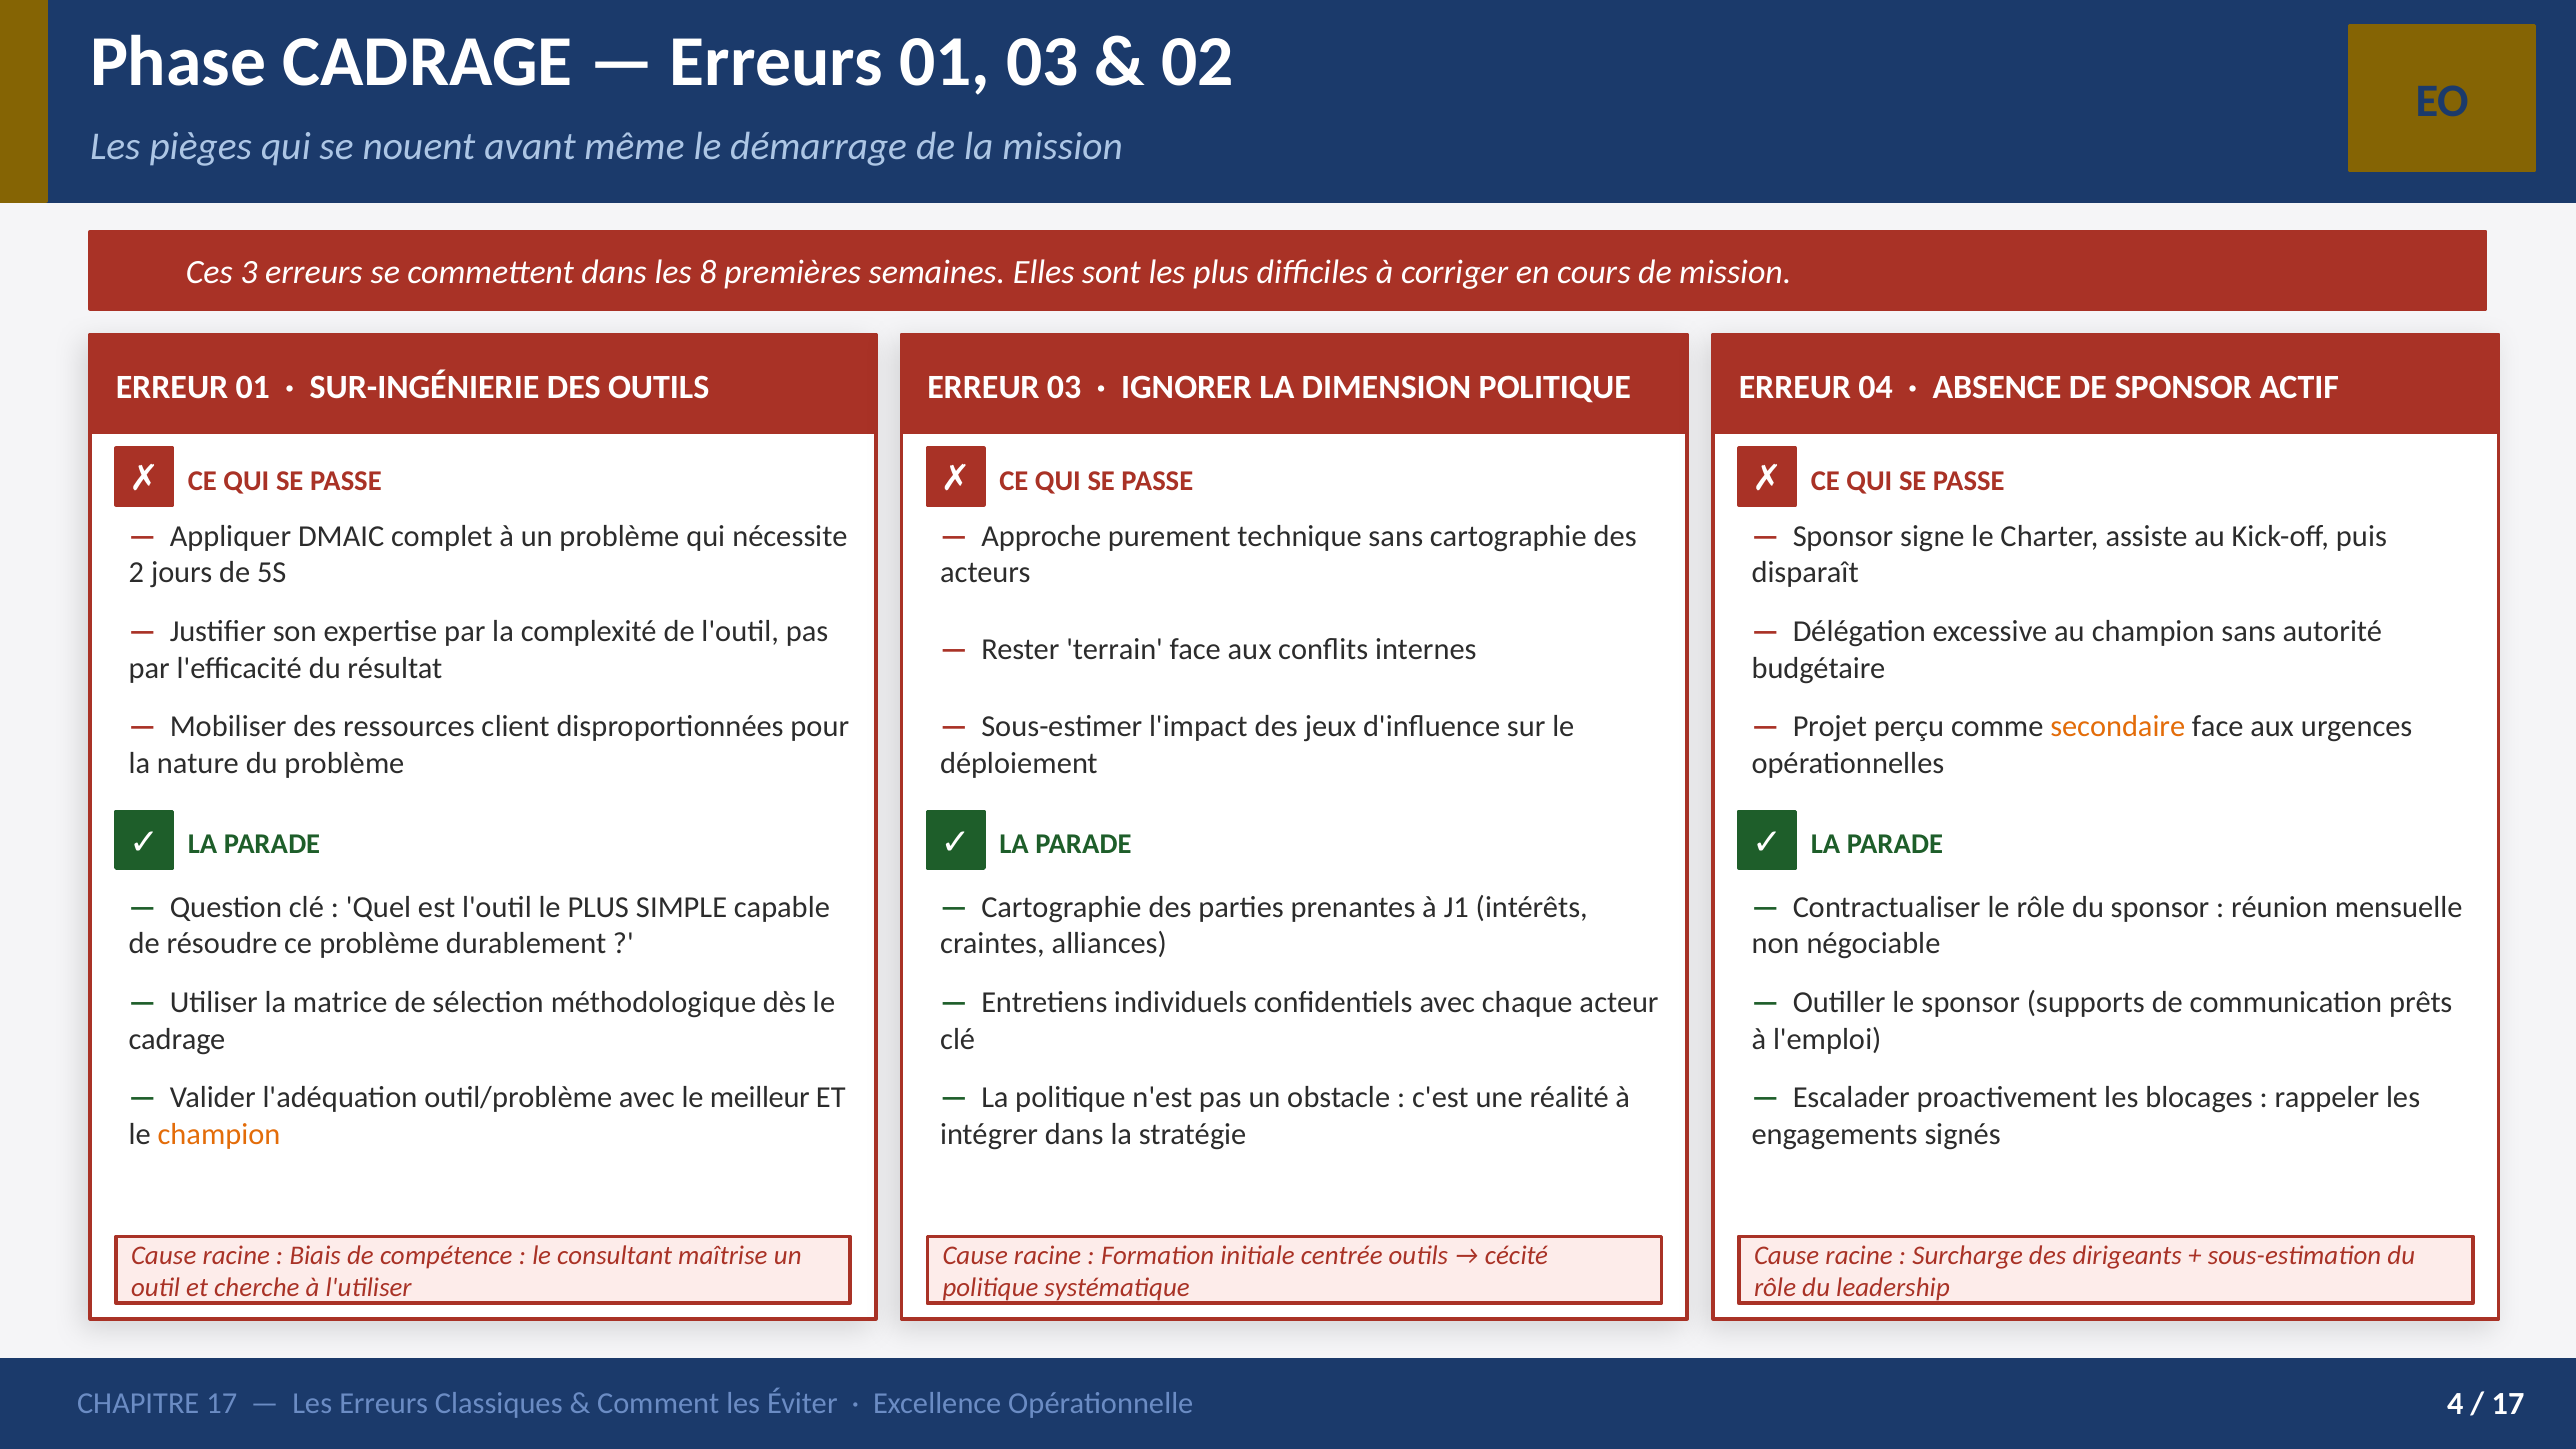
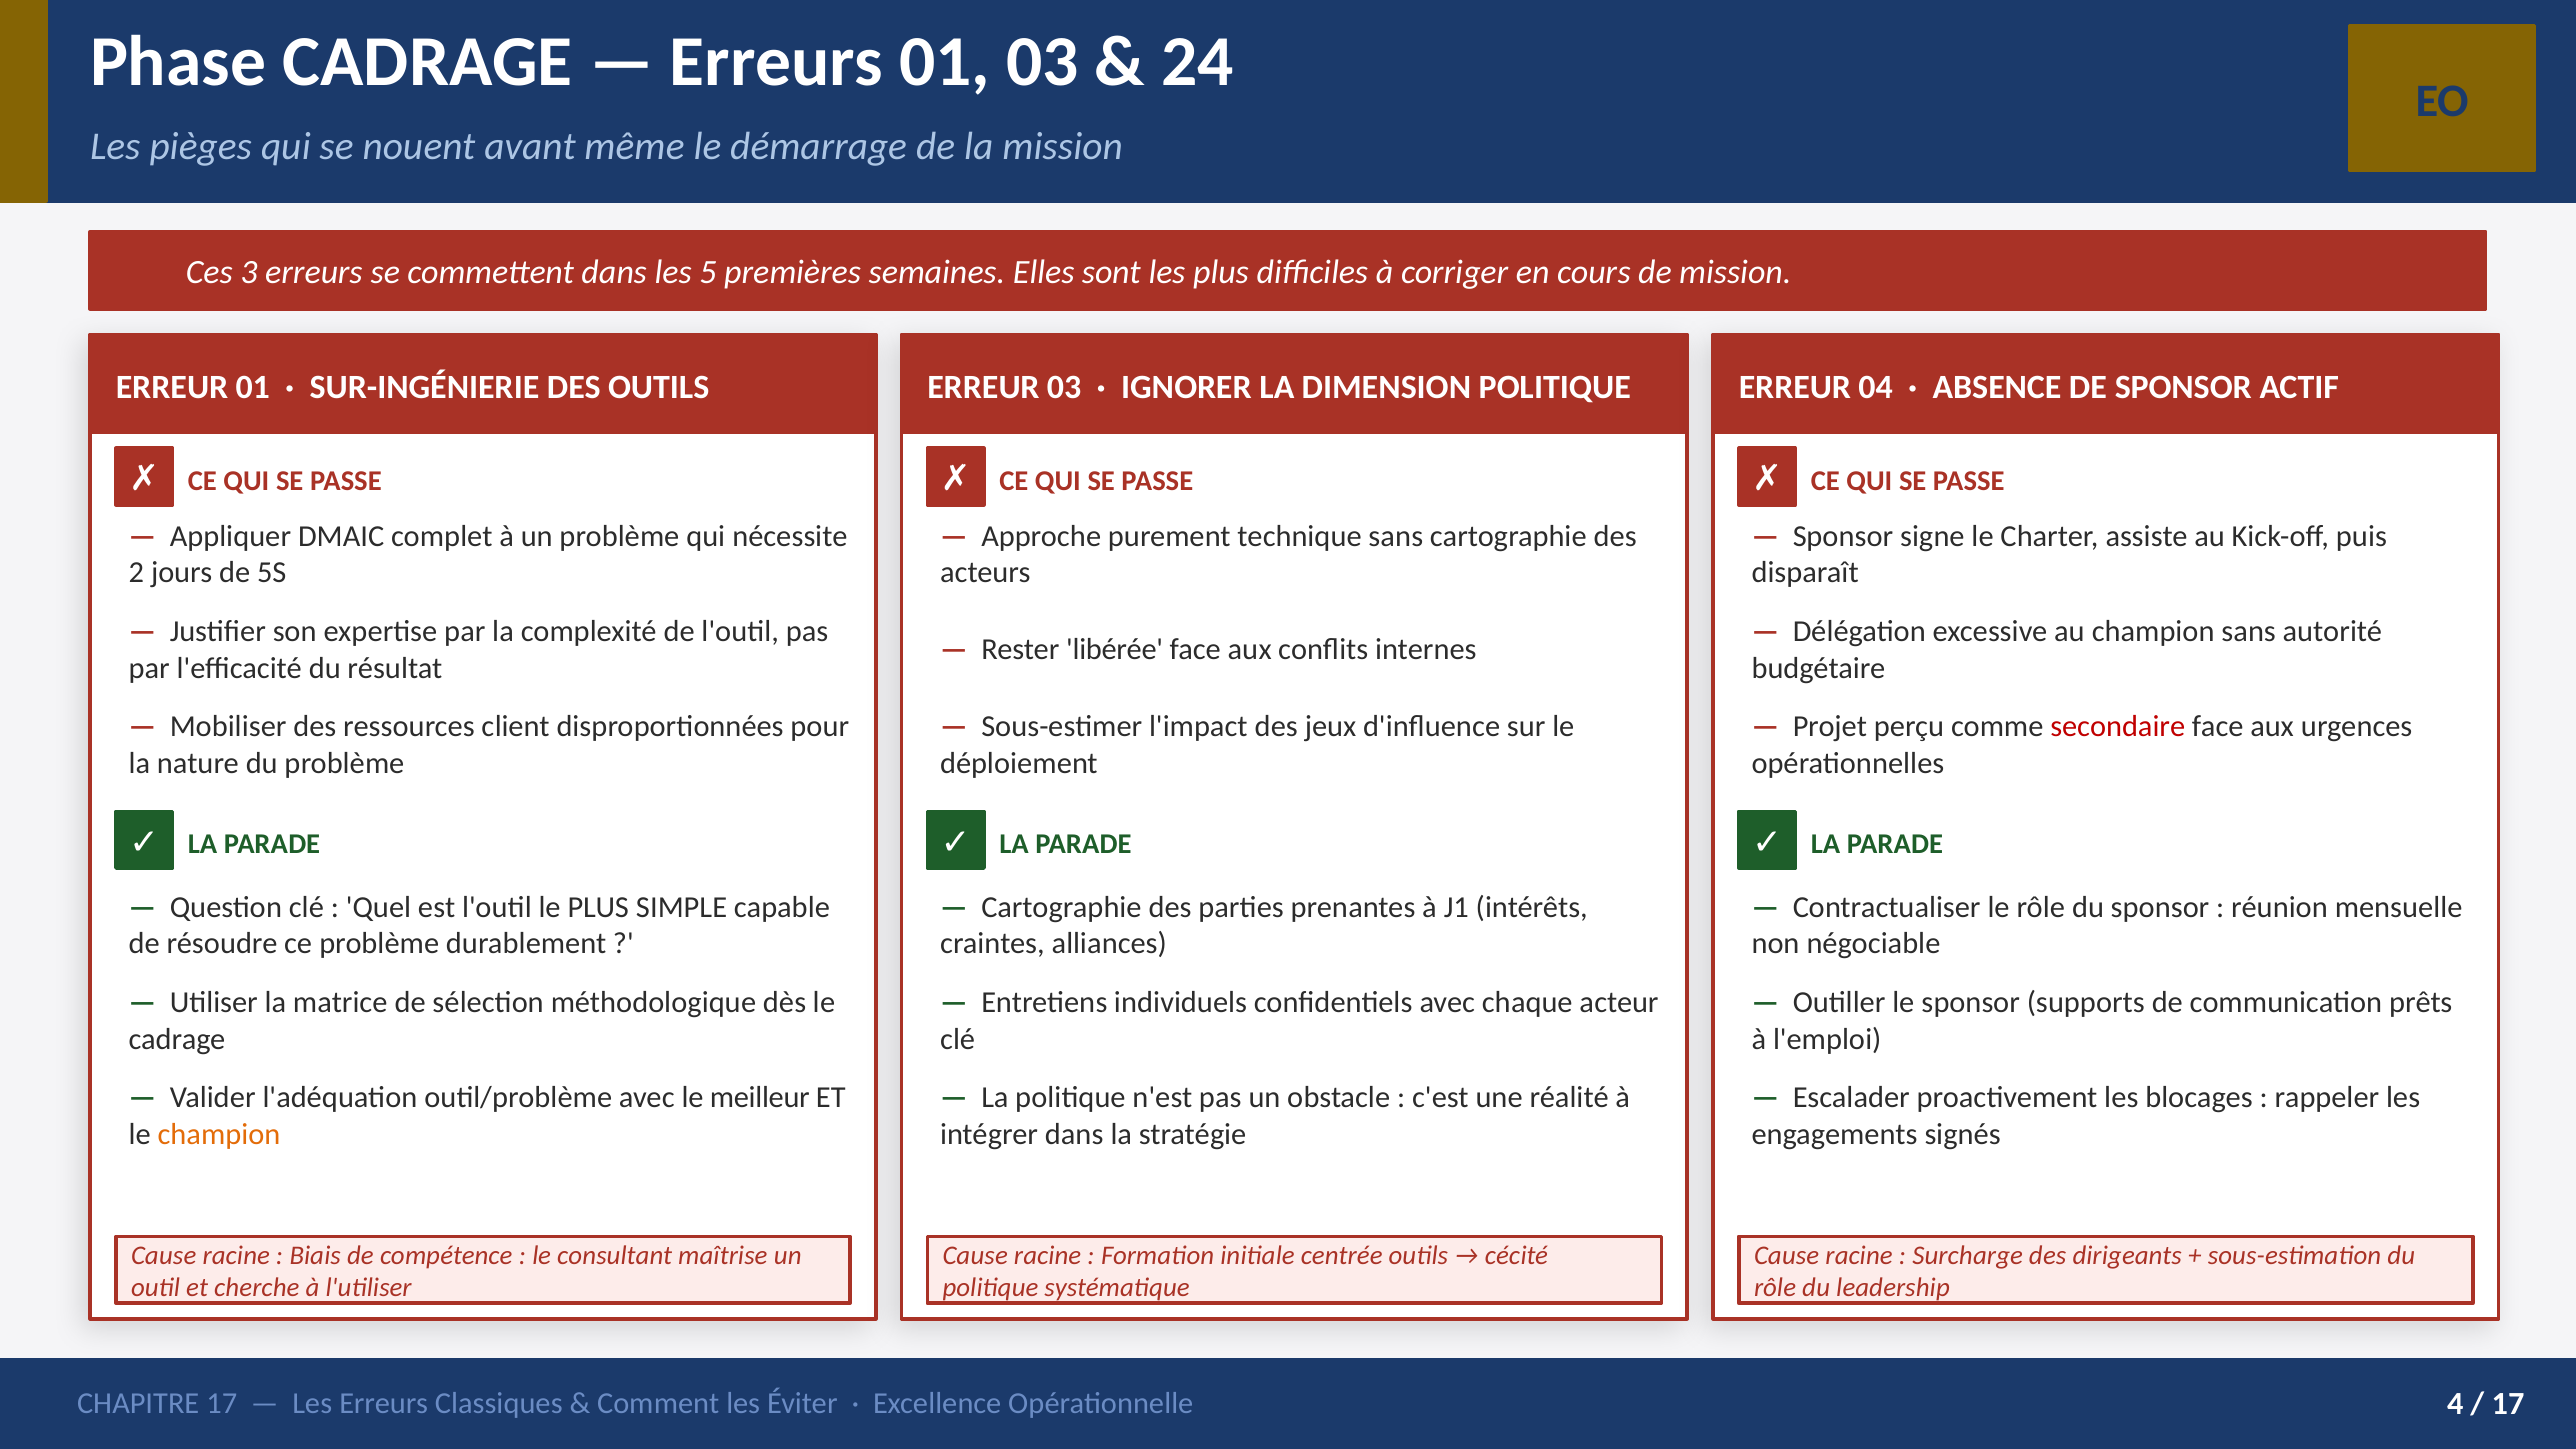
02: 02 -> 24 (1198, 62)
8: 8 -> 5 (708, 273)
terrain: terrain -> libérée (1115, 650)
secondaire colour: orange -> red (2118, 727)
